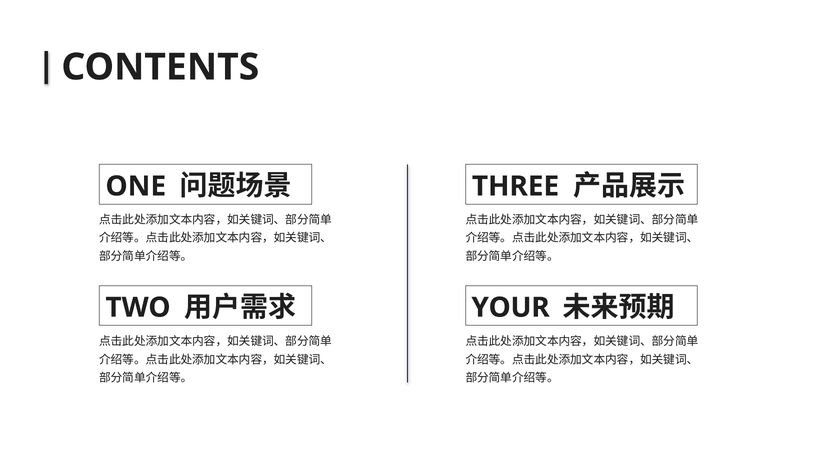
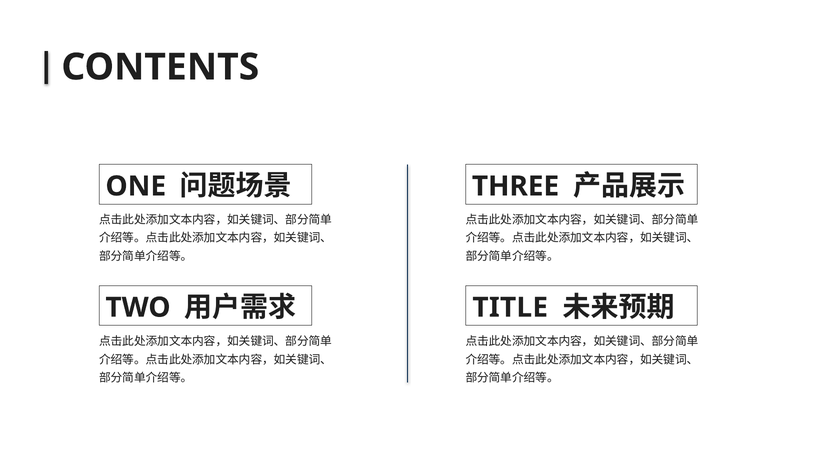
YOUR: YOUR -> TITLE (510, 307)
